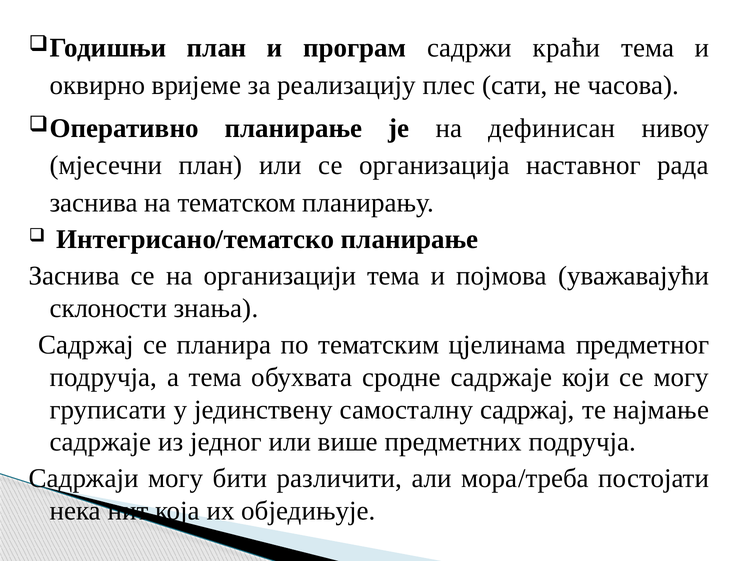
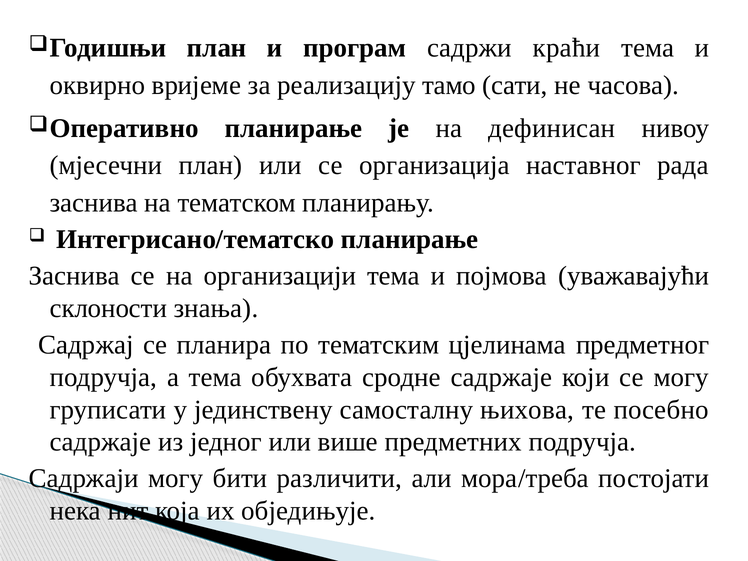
плес: плес -> тамо (449, 85)
самосталну садржај: садржај -> њихова (527, 410)
најмање: најмање -> посебно (661, 410)
